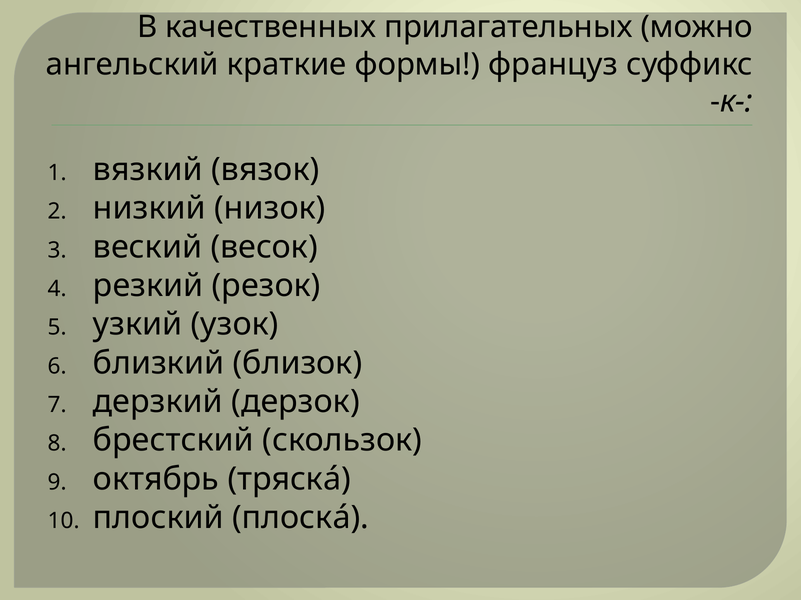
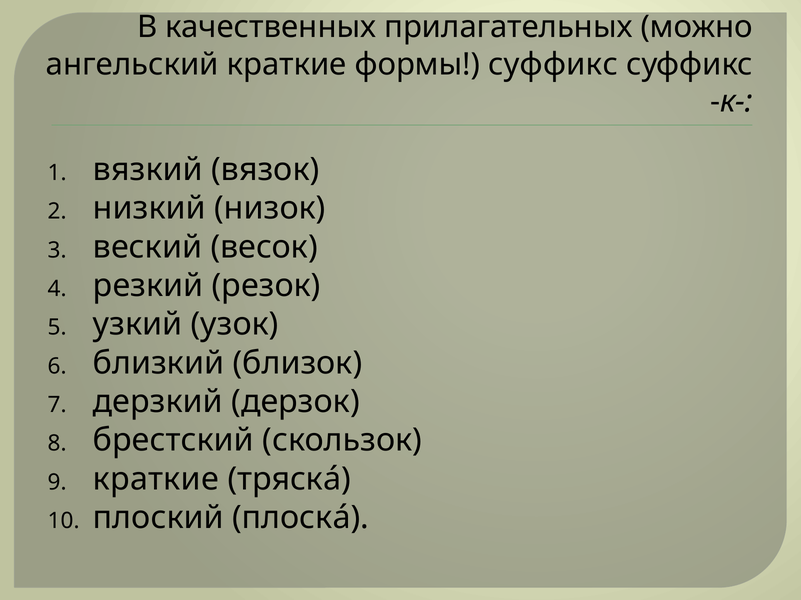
формы француз: француз -> суффикс (553, 64)
октябрь: октябрь -> краткие (156, 480)
